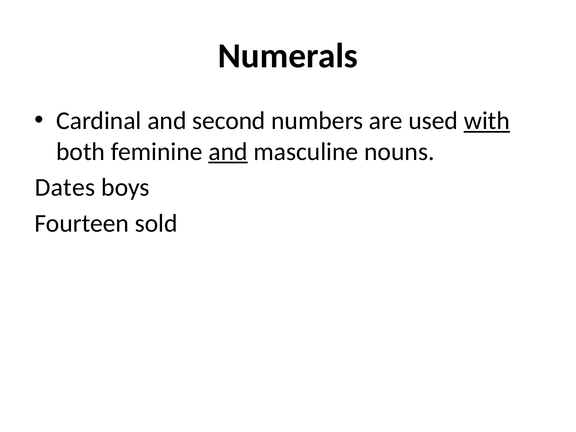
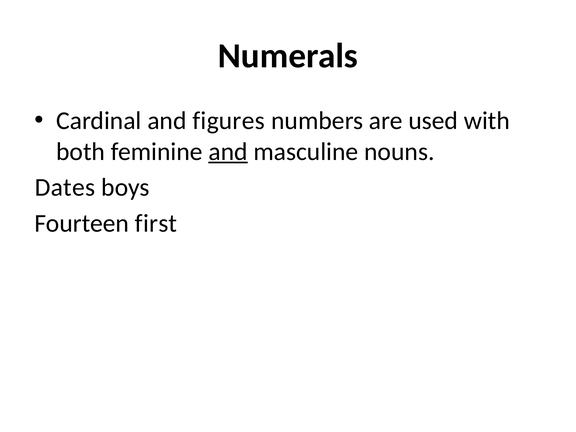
second: second -> figures (229, 121)
with underline: present -> none (487, 121)
sold: sold -> first (156, 223)
